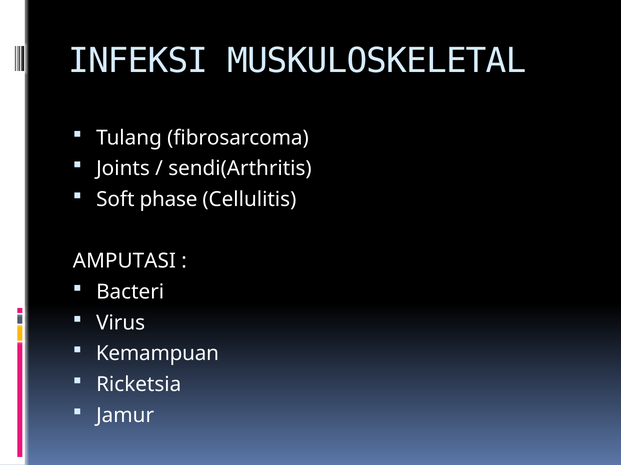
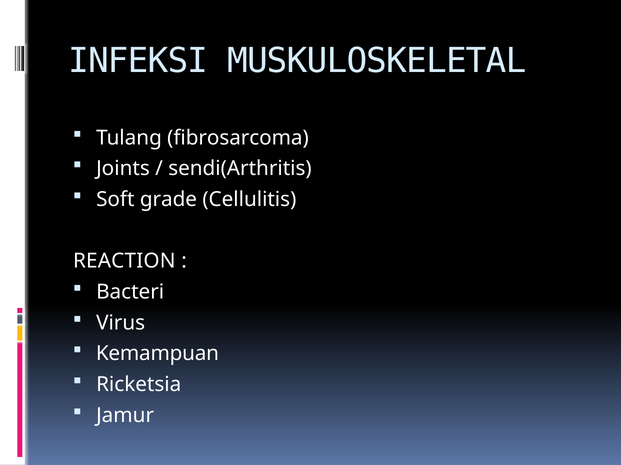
phase: phase -> grade (168, 200)
AMPUTASI: AMPUTASI -> REACTION (124, 262)
